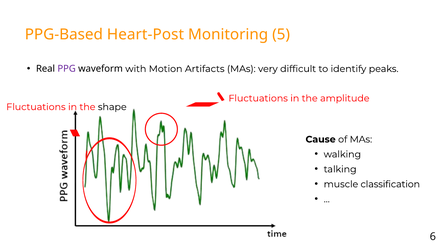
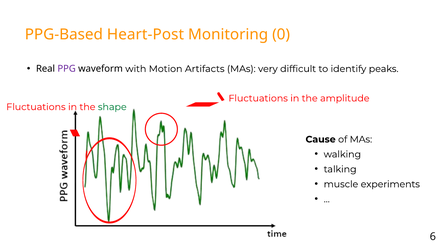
5: 5 -> 0 (281, 35)
shape colour: black -> green (112, 107)
classification: classification -> experiments (390, 185)
